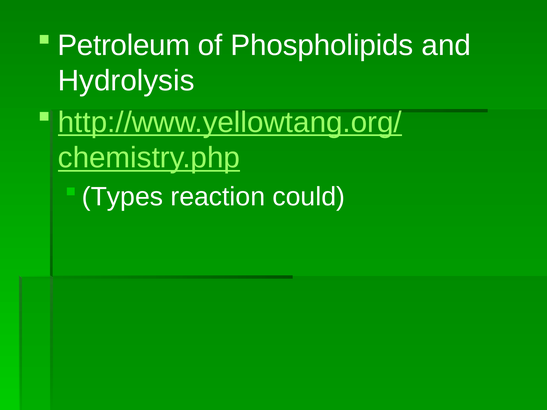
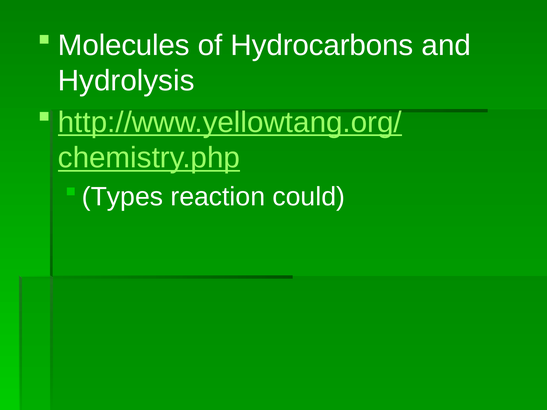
Petroleum: Petroleum -> Molecules (124, 45)
Phospholipids: Phospholipids -> Hydrocarbons (322, 45)
